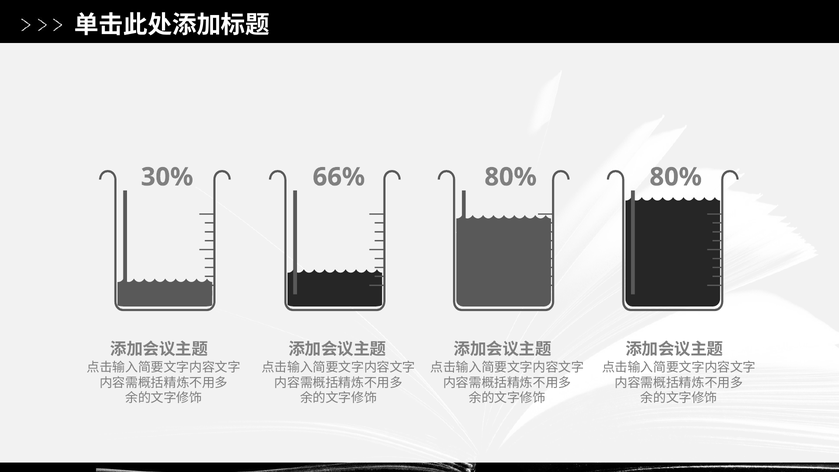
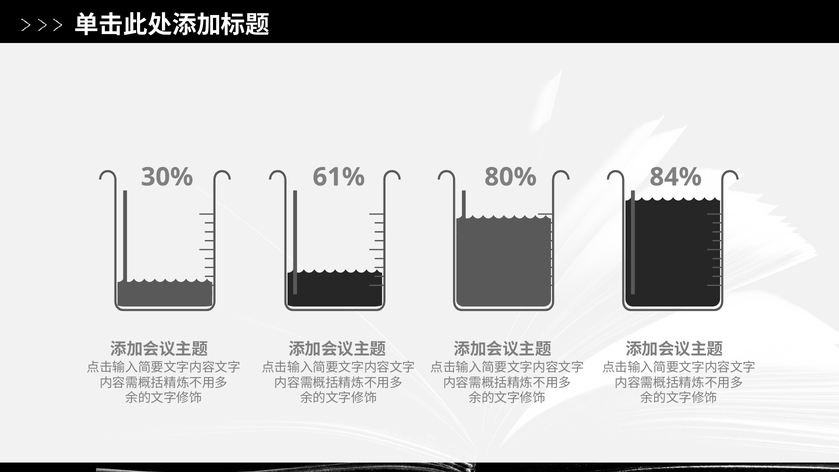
66%: 66% -> 61% (339, 177)
80% 80%: 80% -> 84% (676, 177)
